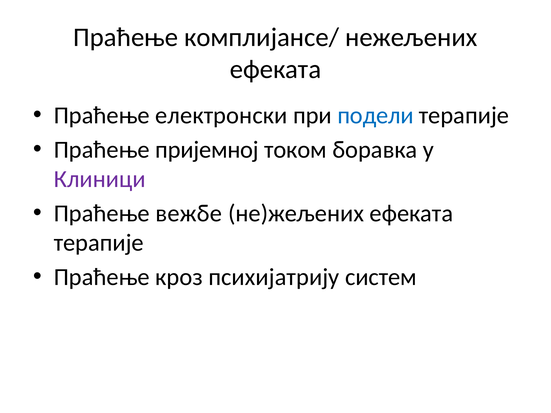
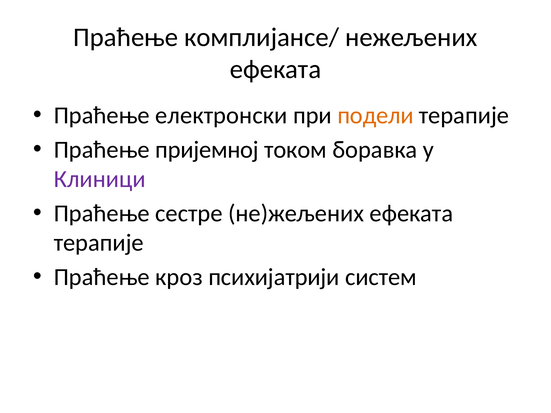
подели colour: blue -> orange (376, 116)
вежбе: вежбе -> сестре (189, 214)
психијатрију: психијатрију -> психијатрији (274, 277)
